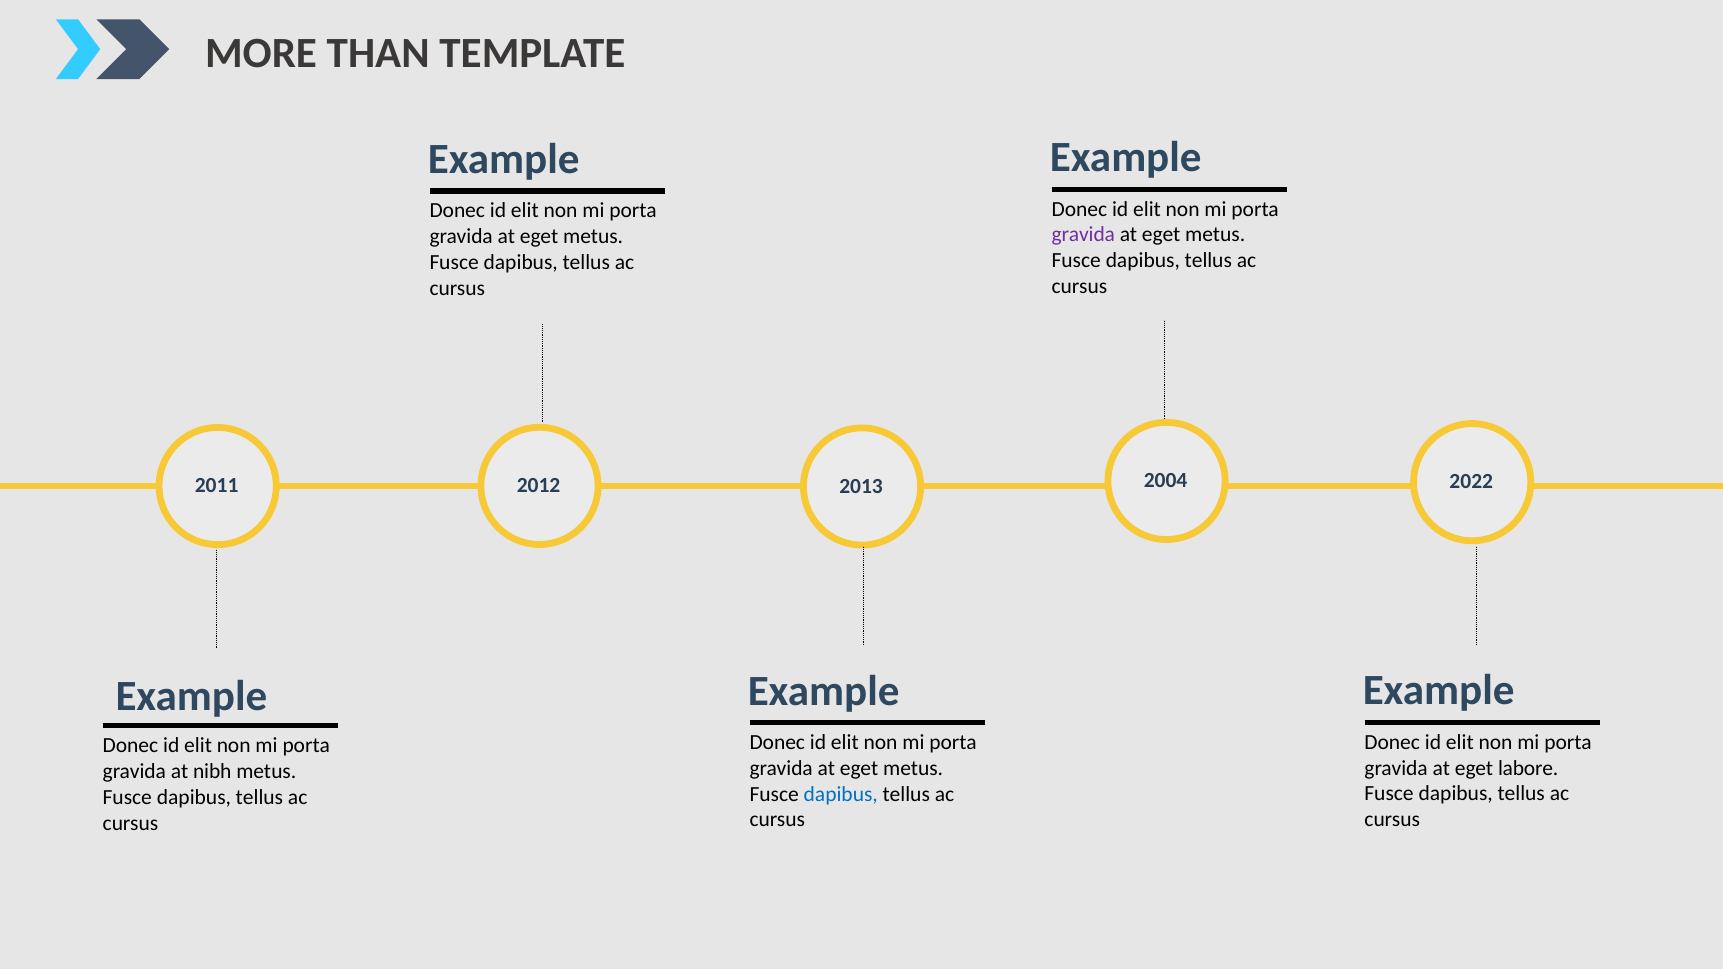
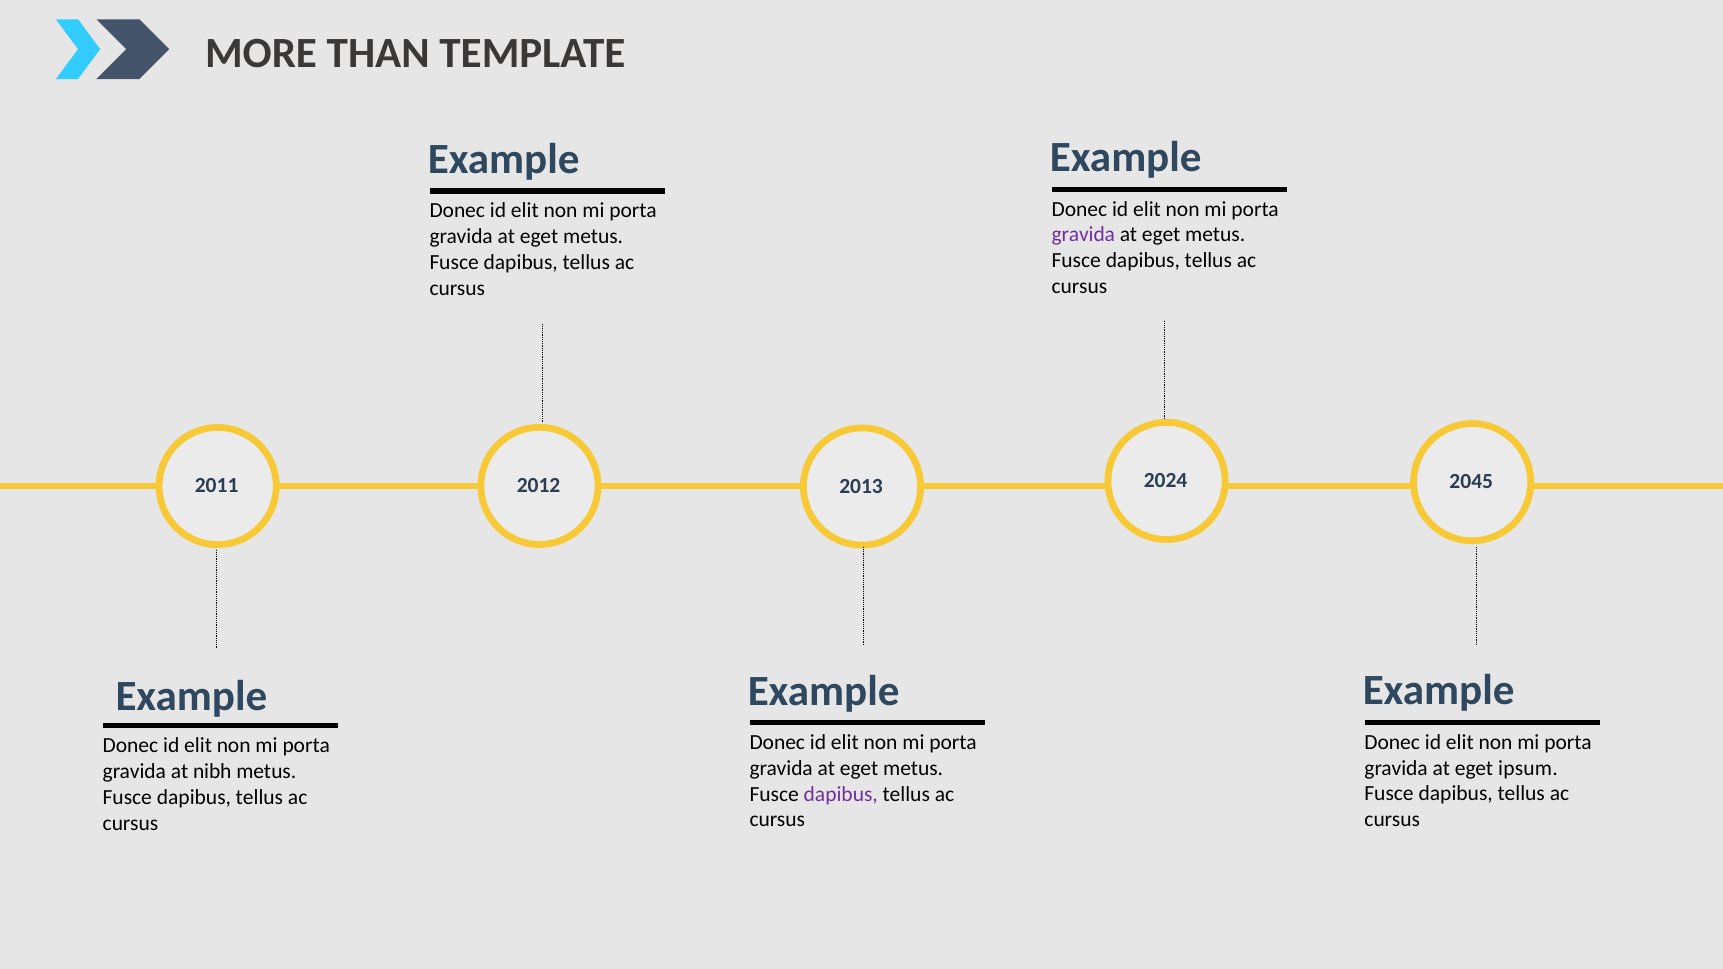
2004: 2004 -> 2024 (1166, 481)
2022: 2022 -> 2045 (1471, 482)
labore: labore -> ipsum (1528, 768)
dapibus colour: blue -> purple (841, 794)
